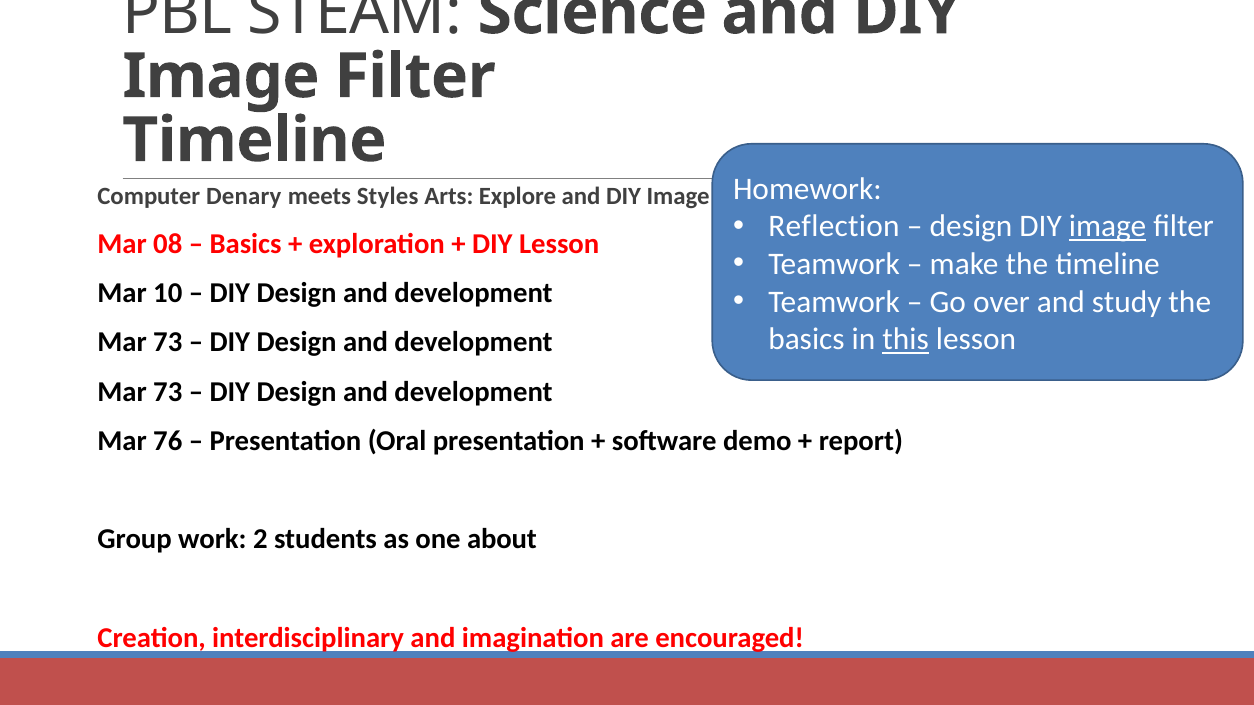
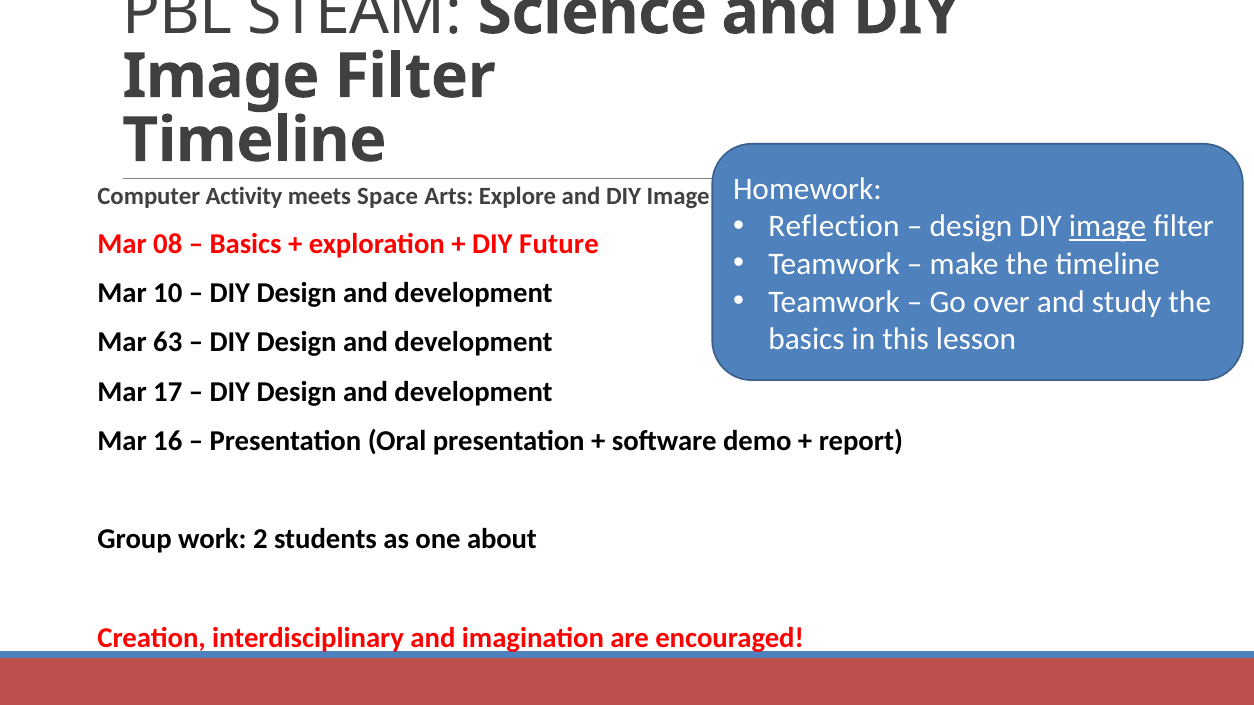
Denary: Denary -> Activity (244, 197)
Styles: Styles -> Space (388, 197)
DIY Lesson: Lesson -> Future (559, 244)
this underline: present -> none (906, 340)
73: 73 -> 63 (168, 342)
73: 73 -> 17 (168, 392)
76: 76 -> 16 (168, 441)
